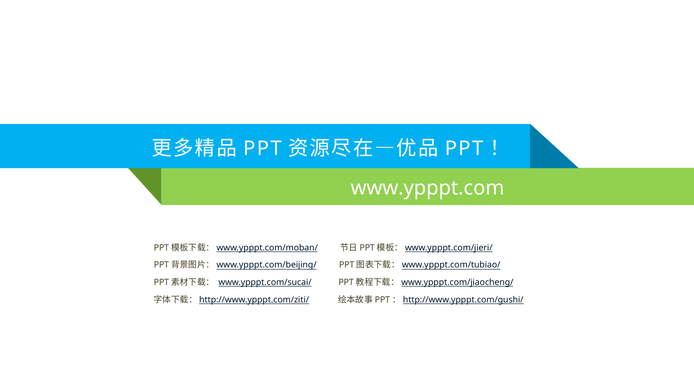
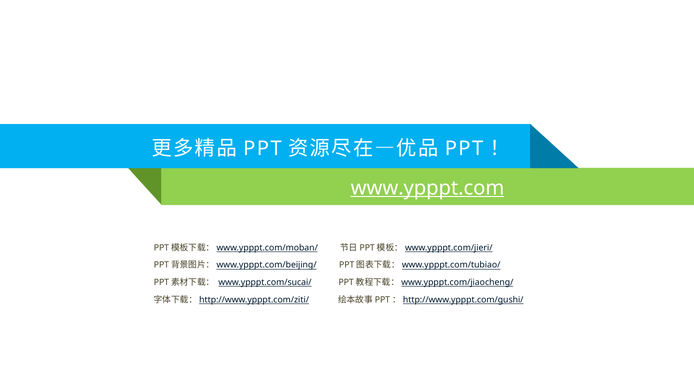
www.ypppt.com underline: none -> present (428, 188)
